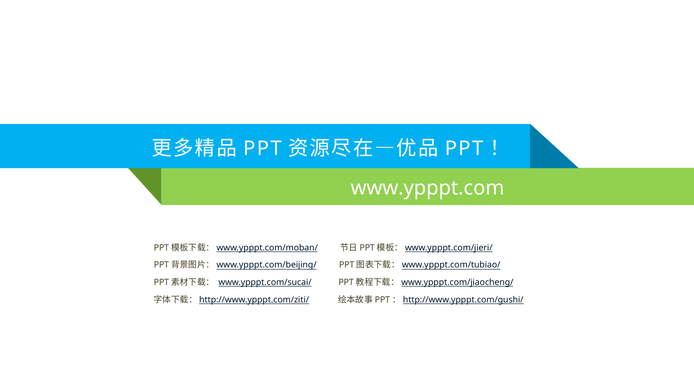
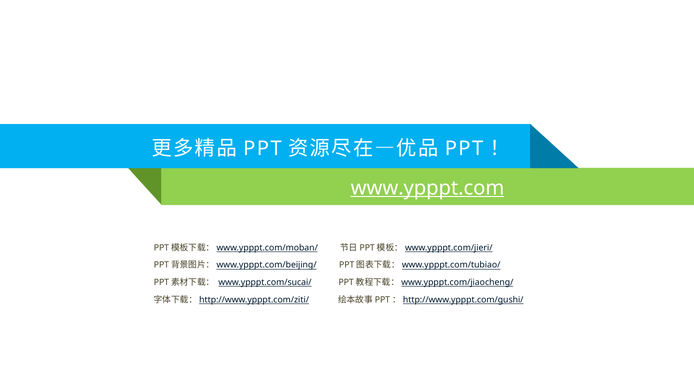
www.ypppt.com underline: none -> present (428, 188)
